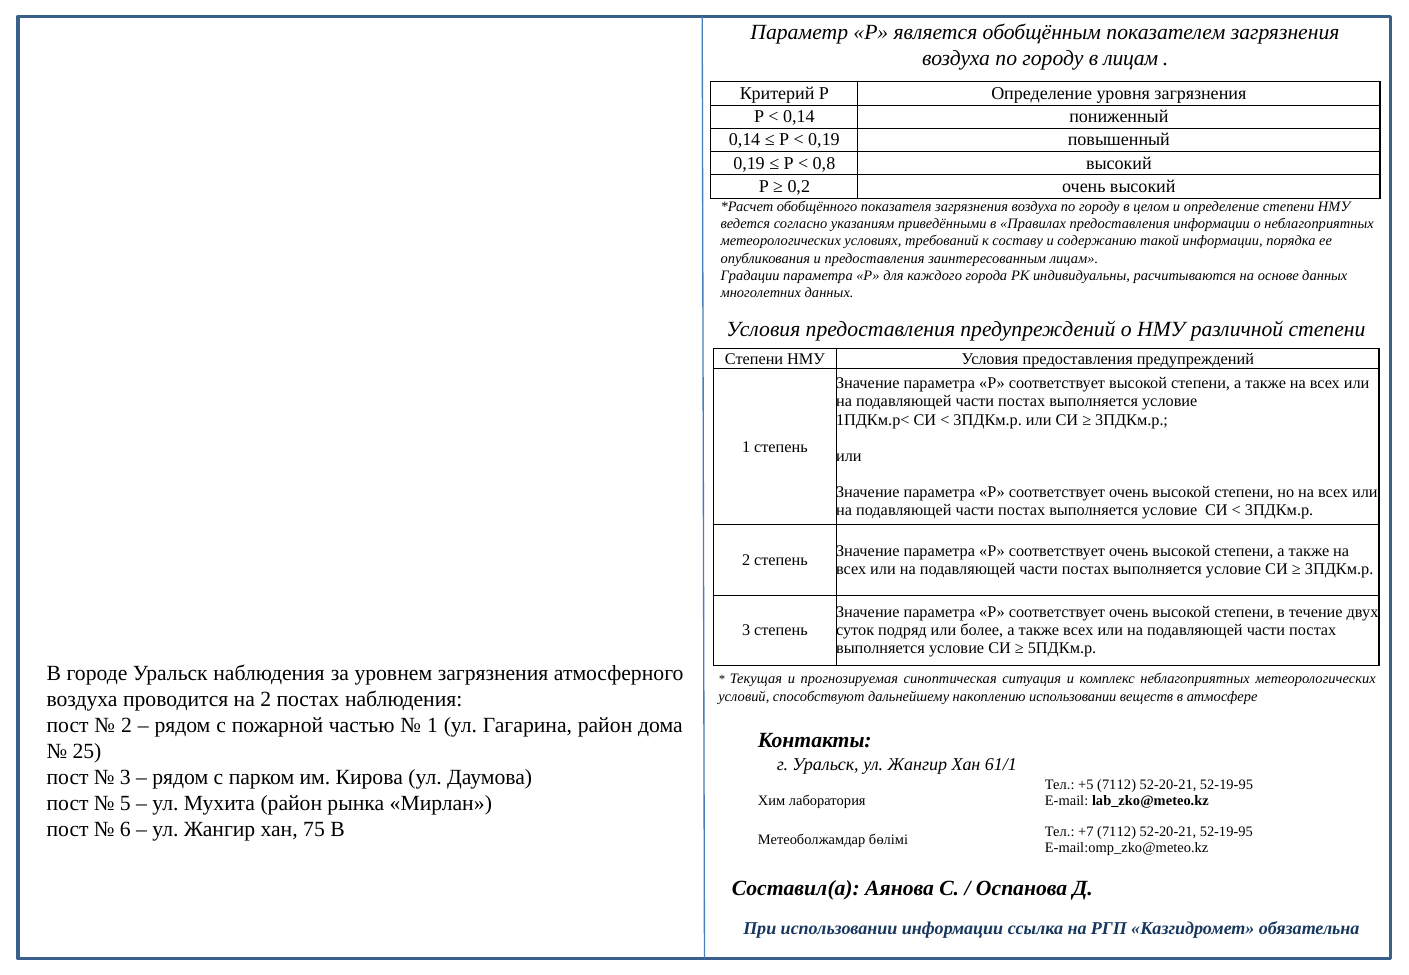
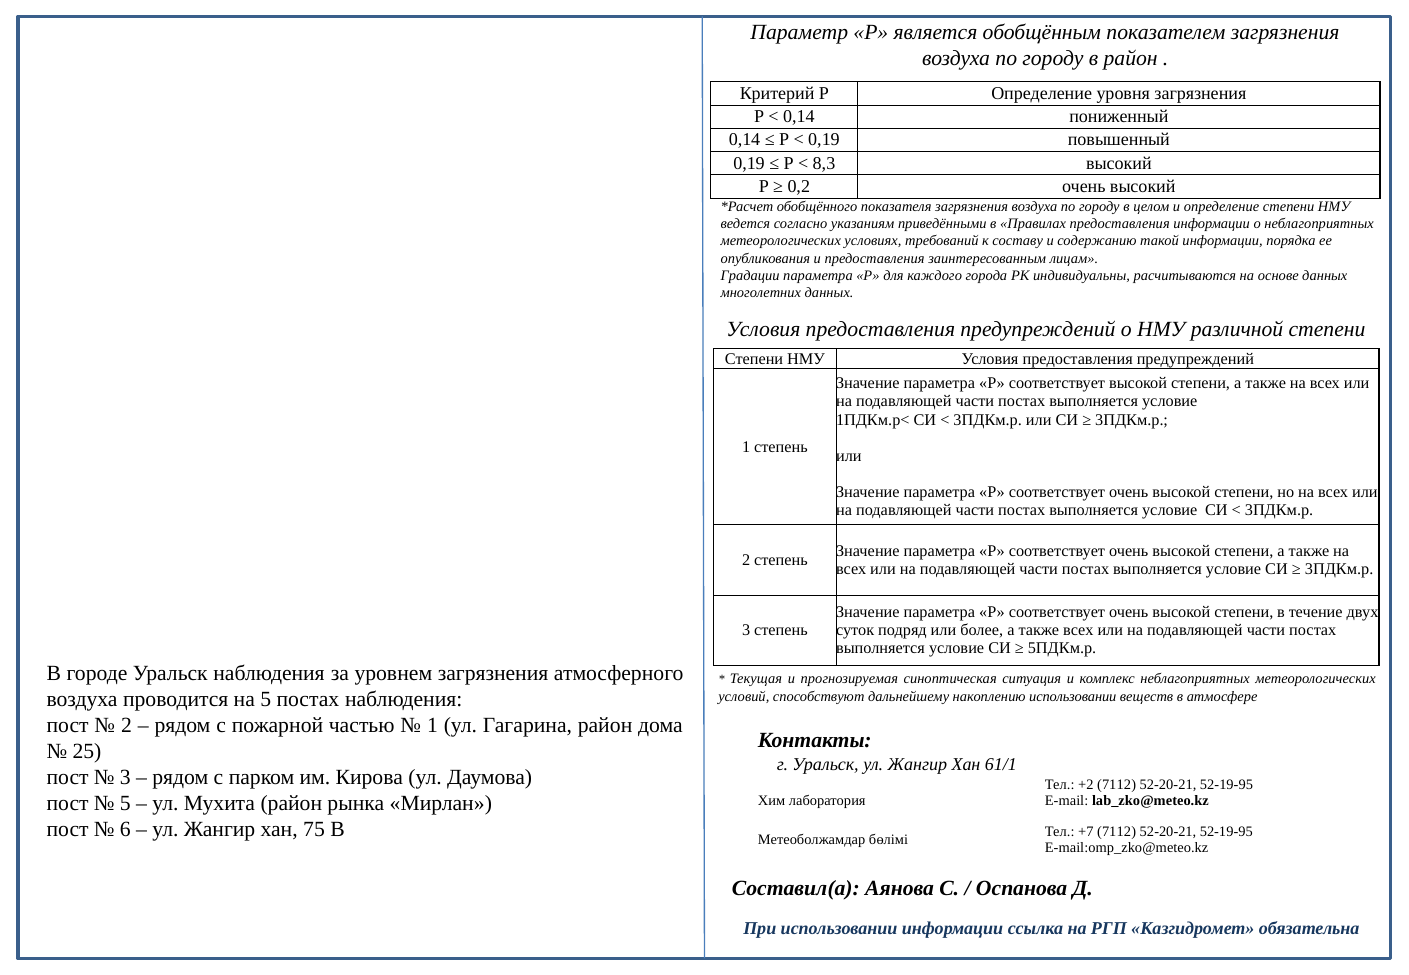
в лицам: лицам -> район (1131, 58)
0,8: 0,8 -> 8,3 (824, 163)
на 2: 2 -> 5 (266, 699)
+5: +5 -> +2 (1086, 785)
